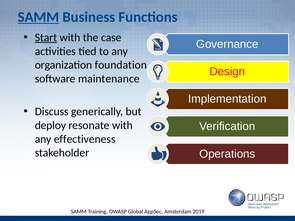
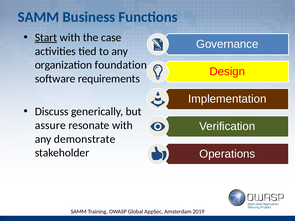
SAMM underline: present -> none (38, 17)
maintenance: maintenance -> requirements (109, 79)
deploy: deploy -> assure (50, 125)
effectiveness: effectiveness -> demonstrate (85, 139)
